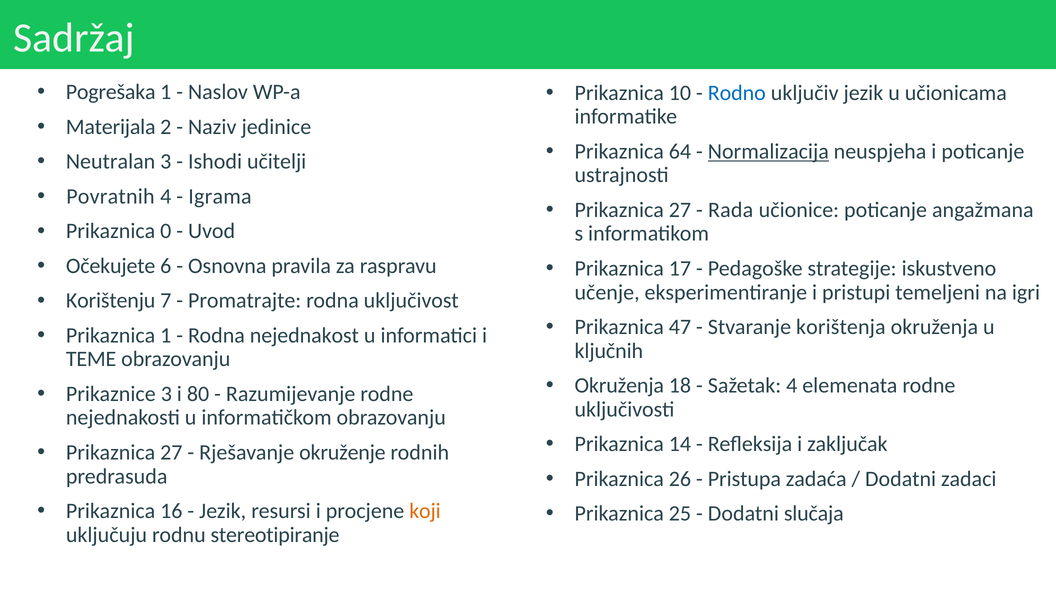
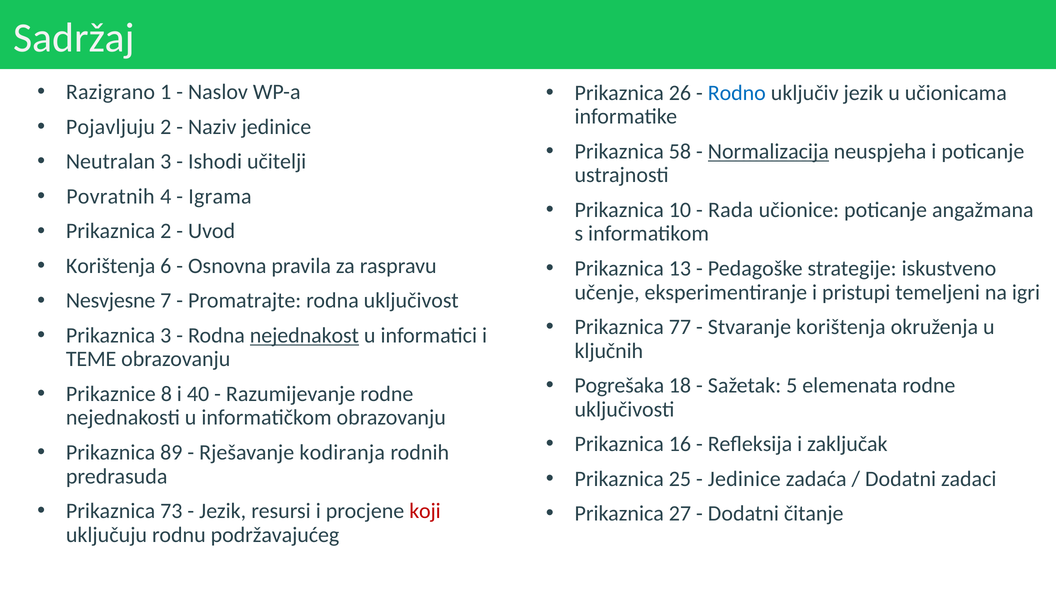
Pogrešaka: Pogrešaka -> Razigrano (111, 92)
10: 10 -> 26 (680, 93)
Materijala: Materijala -> Pojavljuju (110, 127)
64: 64 -> 58 (680, 151)
27: 27 -> 10 (680, 210)
Prikaznica 0: 0 -> 2 (166, 231)
Očekujete: Očekujete -> Korištenja (111, 266)
17: 17 -> 13 (680, 268)
Korištenju: Korištenju -> Nesvjesne (111, 301)
47: 47 -> 77 (680, 327)
Prikaznica 1: 1 -> 3 (166, 335)
nejednakost underline: none -> present (304, 335)
Okruženja: Okruženja -> Pogrešaka (619, 386)
Sažetak 4: 4 -> 5 (792, 386)
Prikaznice 3: 3 -> 8 (166, 394)
80: 80 -> 40 (198, 394)
14: 14 -> 16 (680, 444)
27: 27 -> 89 (171, 452)
okruženje: okruženje -> kodiranja (342, 452)
26: 26 -> 25 (680, 479)
Pristupa: Pristupa -> Jedinice (744, 479)
16: 16 -> 73 (171, 511)
koji colour: orange -> red (425, 511)
25: 25 -> 27 (680, 514)
slučaja: slučaja -> čitanje (814, 514)
stereotipiranje: stereotipiranje -> podržavajućeg (275, 535)
